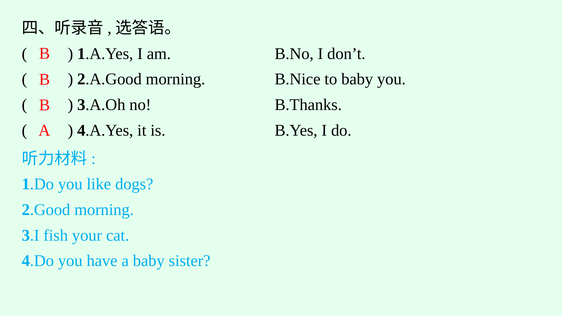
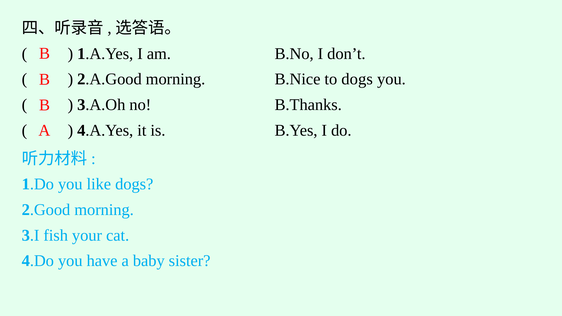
to baby: baby -> dogs (357, 79)
